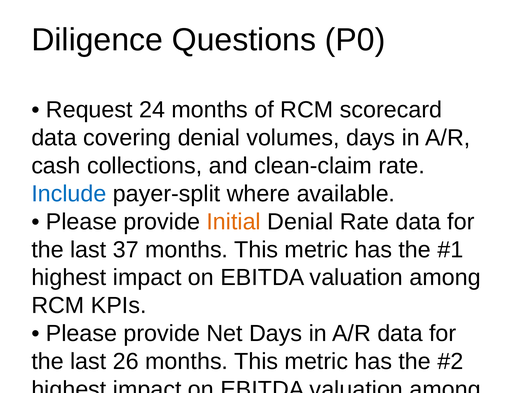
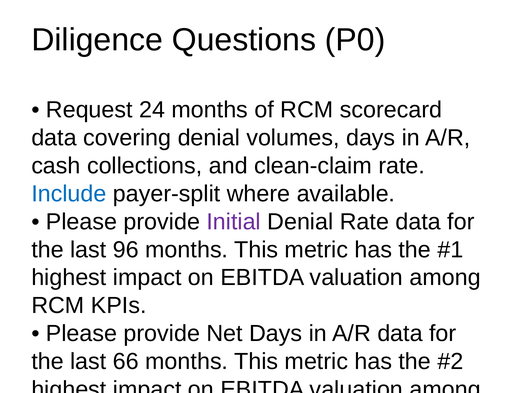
Initial colour: orange -> purple (234, 222)
37: 37 -> 96 (126, 250)
26: 26 -> 66 (126, 361)
